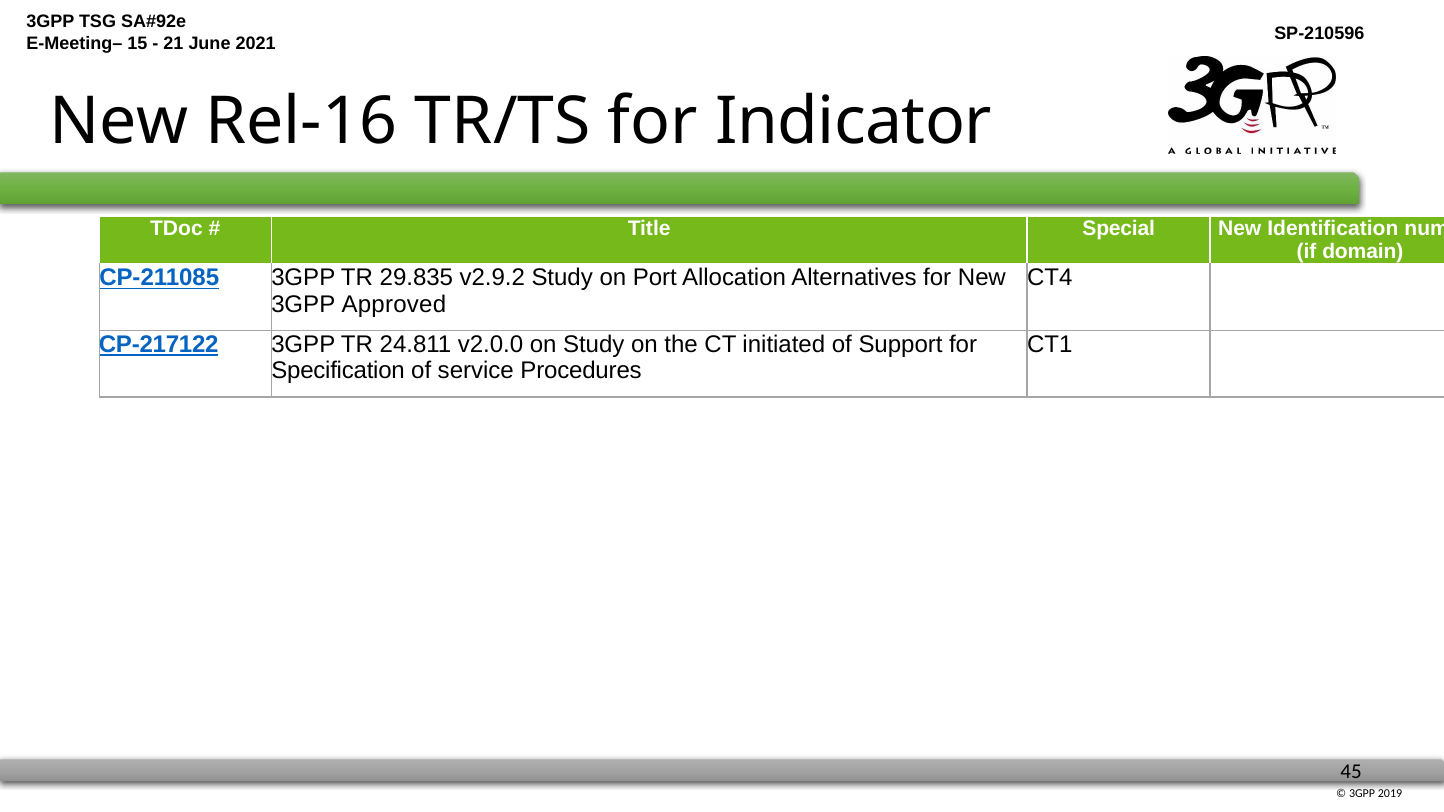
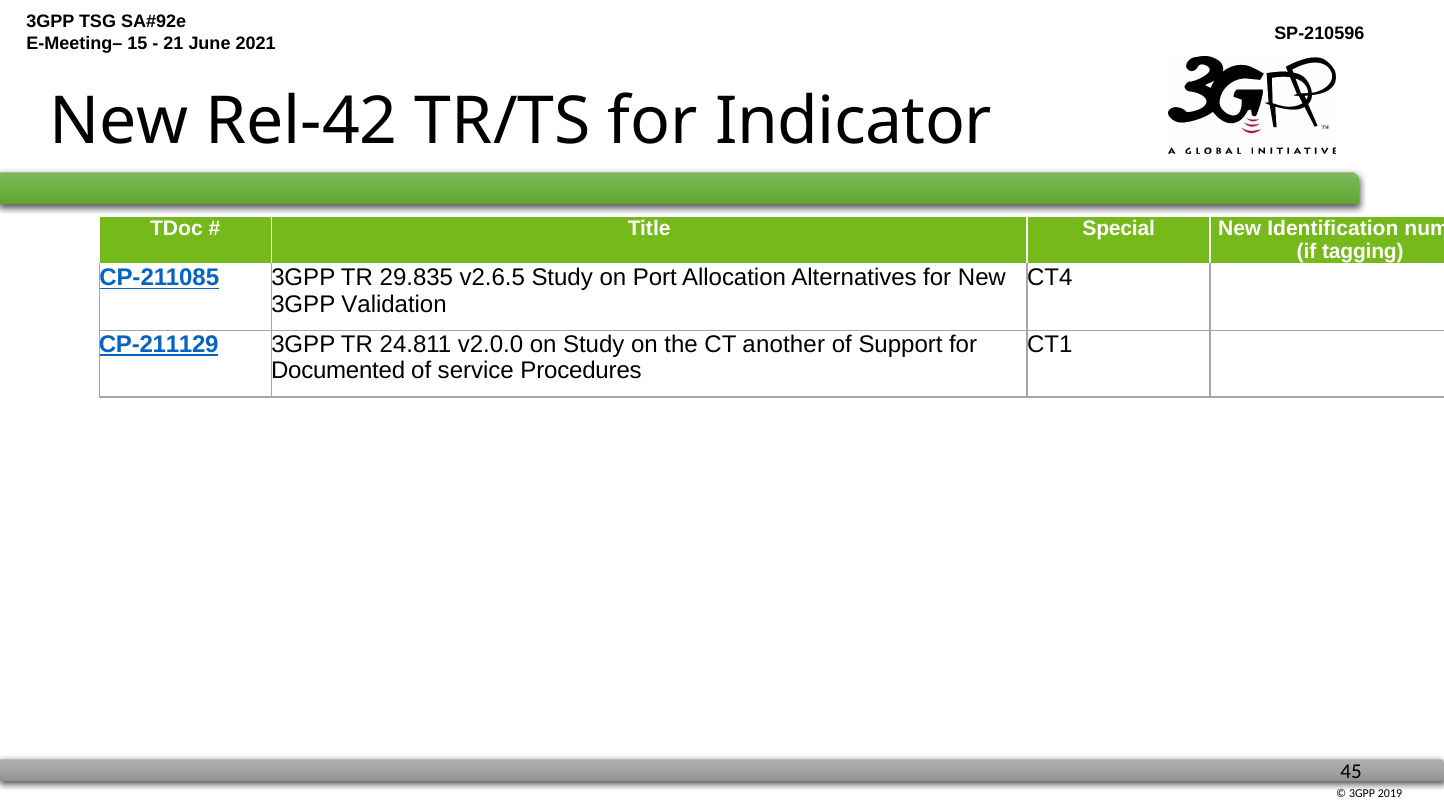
Rel-16: Rel-16 -> Rel-42 (302, 121)
domain: domain -> tagging (1363, 252)
v2.9.2: v2.9.2 -> v2.6.5 (492, 278)
Approved: Approved -> Validation (394, 304)
CP-217122: CP-217122 -> CP-211129 (159, 344)
initiated: initiated -> another (784, 344)
Specification: Specification -> Documented (338, 371)
